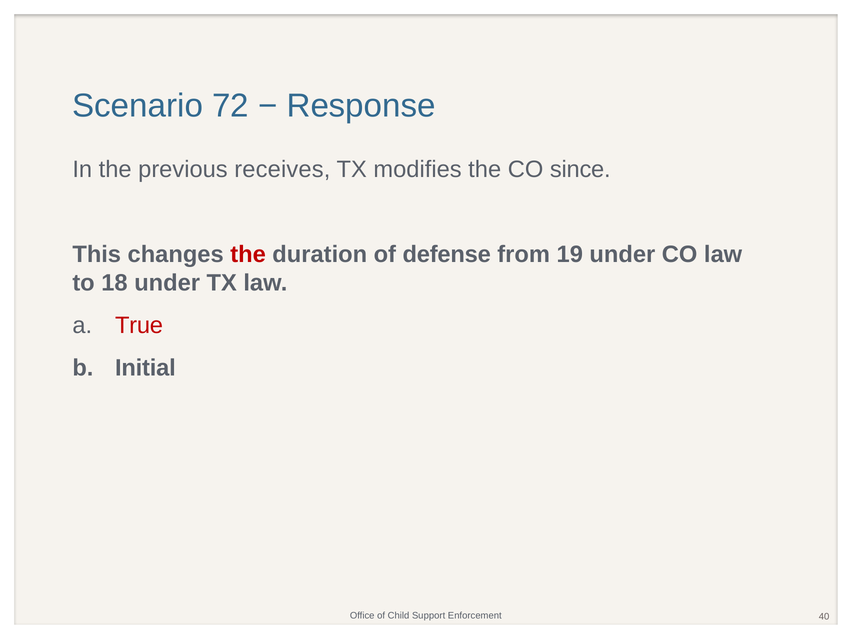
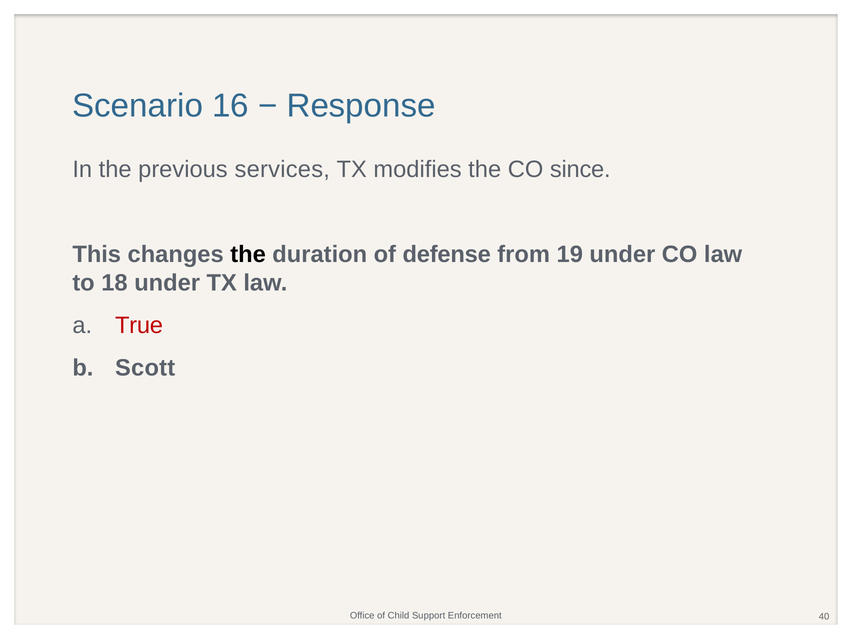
72: 72 -> 16 (230, 106)
receives: receives -> services (282, 169)
the colour: red -> black (248, 254)
Initial: Initial -> Scott (145, 368)
